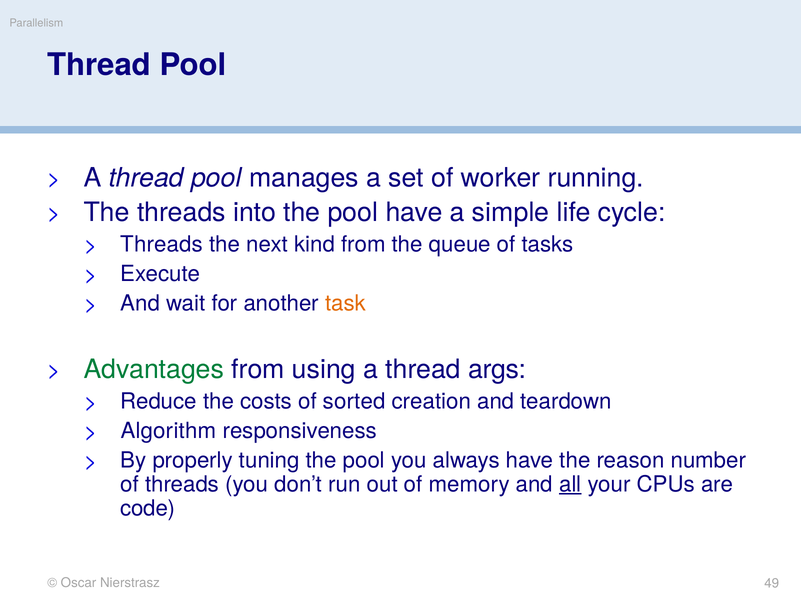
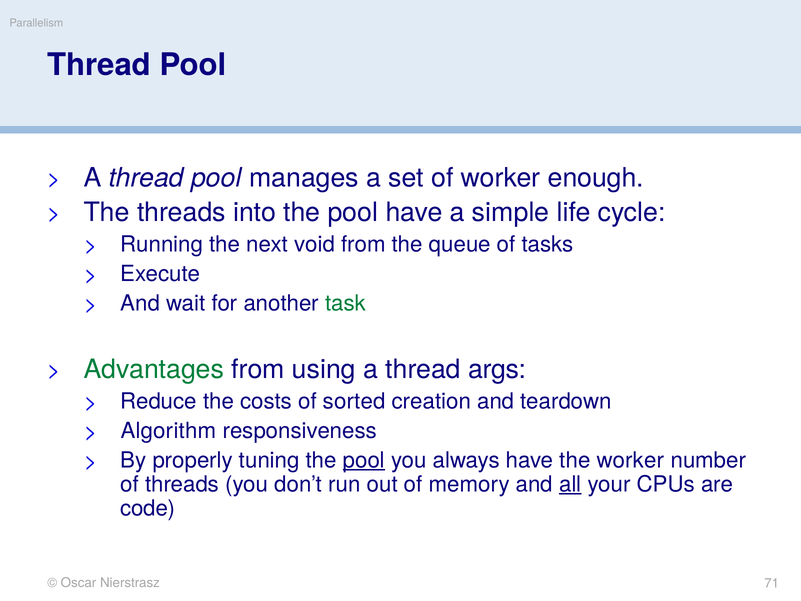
running: running -> enough (596, 178)
Threads: Threads -> Running (162, 244)
kind: kind -> void (315, 244)
task colour: orange -> green (345, 303)
pool underline: none -> present (364, 460)
the reason: reason -> worker (630, 460)
49: 49 -> 71 (772, 583)
